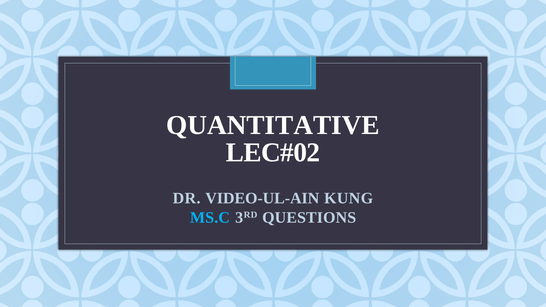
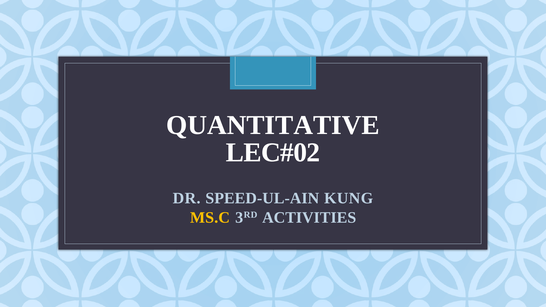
VIDEO-UL-AIN: VIDEO-UL-AIN -> SPEED-UL-AIN (262, 198)
MS.C colour: light blue -> yellow (210, 218)
QUESTIONS: QUESTIONS -> ACTIVITIES (309, 218)
